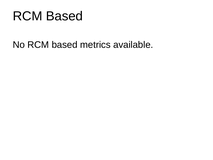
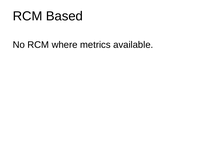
No RCM based: based -> where (65, 45)
